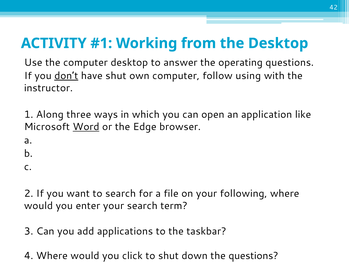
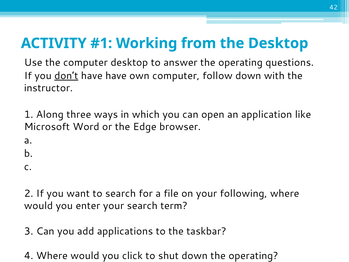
have shut: shut -> have (116, 76)
follow using: using -> down (248, 76)
Word underline: present -> none (86, 127)
down the questions: questions -> operating (253, 255)
